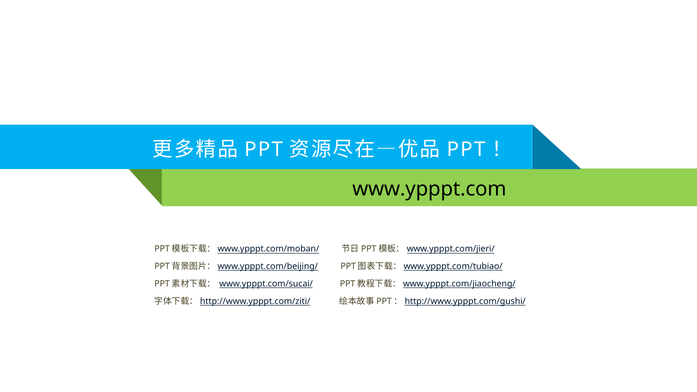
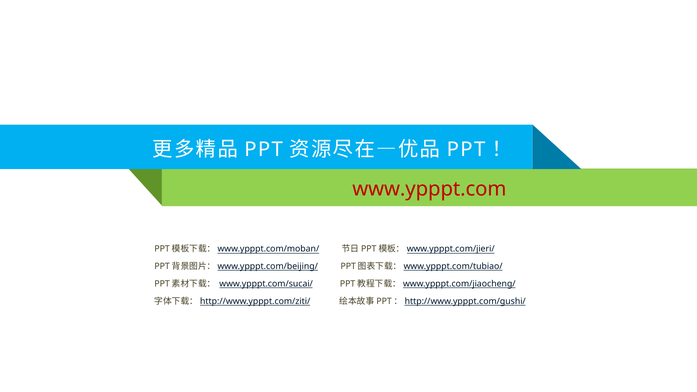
www.ypppt.com colour: black -> red (429, 189)
